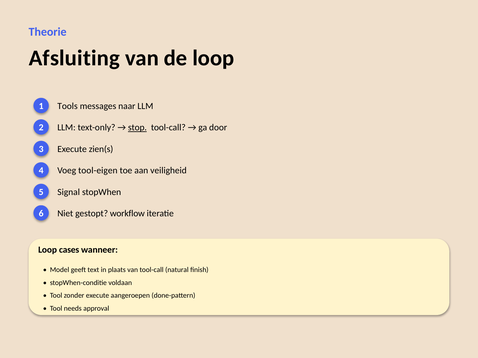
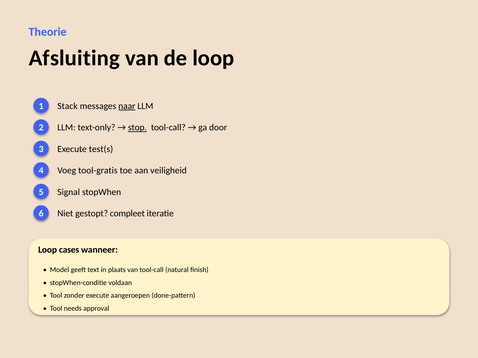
Tools: Tools -> Stack (67, 106)
naar underline: none -> present (127, 106)
zien(s: zien(s -> test(s (101, 149)
tool-eigen: tool-eigen -> tool-gratis (98, 171)
workflow: workflow -> compleet (127, 214)
